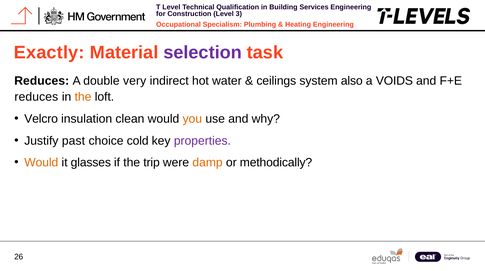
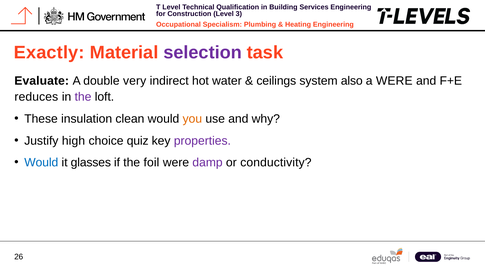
Reduces: Reduces -> Evaluate (42, 81)
a VOIDS: VOIDS -> WERE (394, 81)
the colour: orange -> purple (83, 97)
Velcro: Velcro -> These (41, 119)
past: past -> high (73, 141)
cold: cold -> quiz (138, 141)
Would colour: orange -> blue (41, 163)
trip: trip -> foil (151, 163)
damp colour: orange -> purple (208, 163)
methodically: methodically -> conductivity (276, 163)
